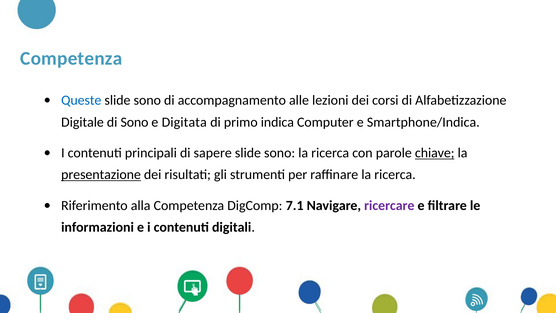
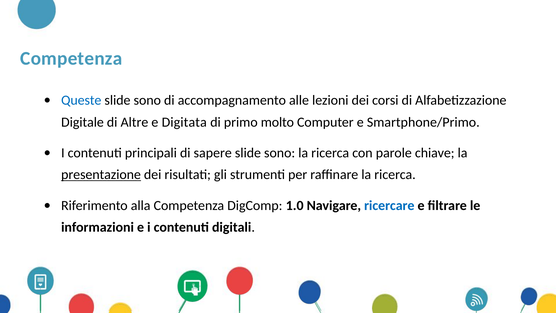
di Sono: Sono -> Altre (134, 122)
indica: indica -> molto (277, 122)
Smartphone/Indica: Smartphone/Indica -> Smartphone/Primo (423, 122)
chiave underline: present -> none (435, 153)
7.1: 7.1 -> 1.0 (295, 206)
ricercare colour: purple -> blue (389, 206)
